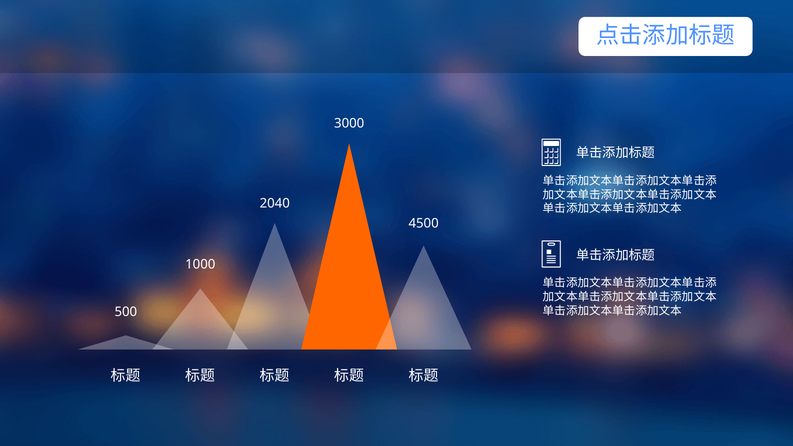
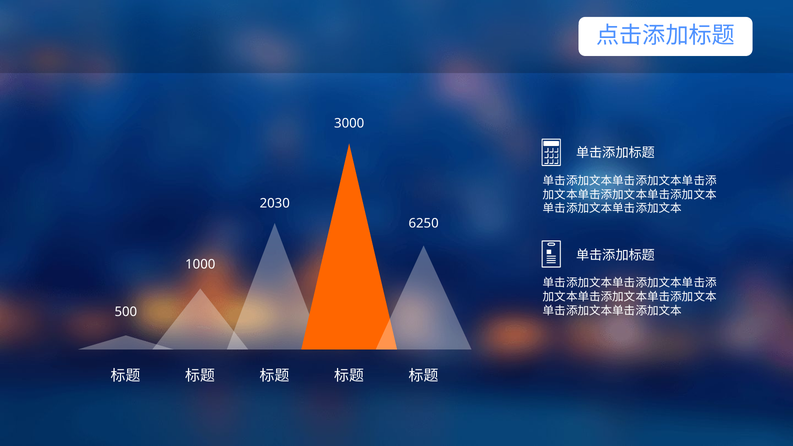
2040: 2040 -> 2030 (275, 203)
4500: 4500 -> 6250 (424, 223)
